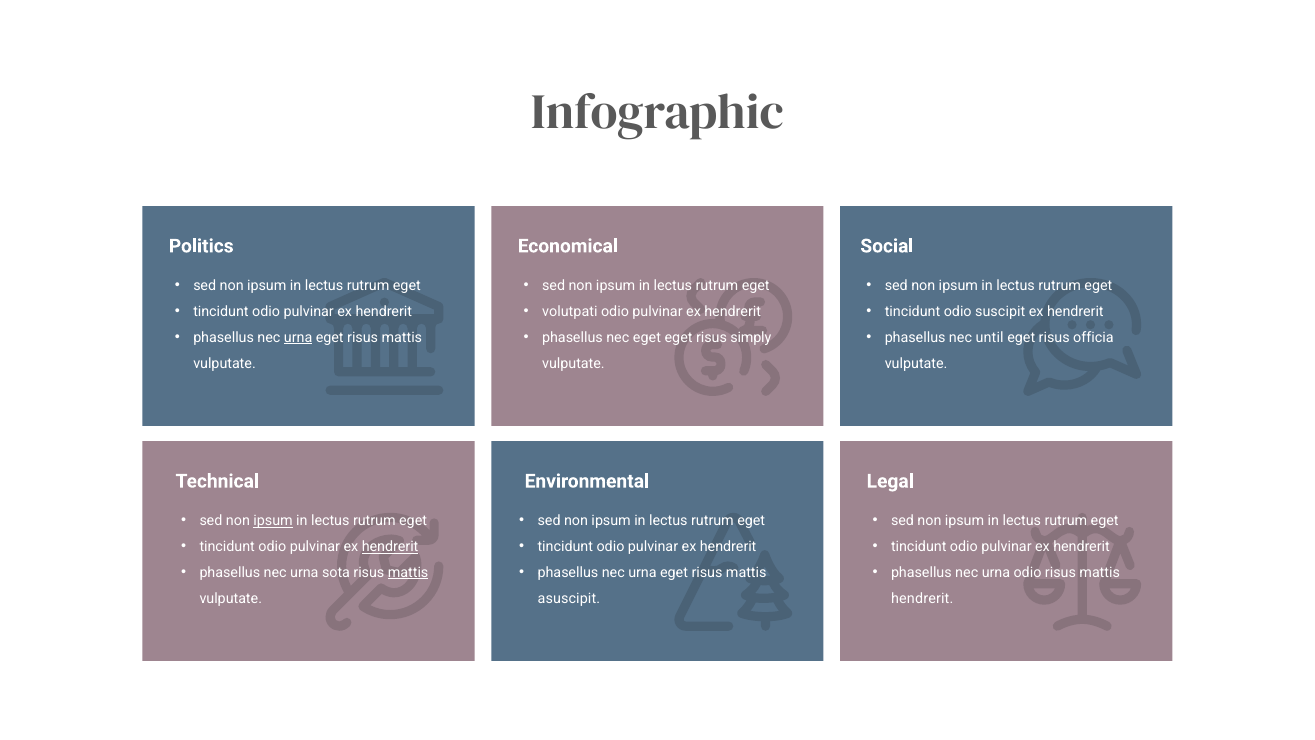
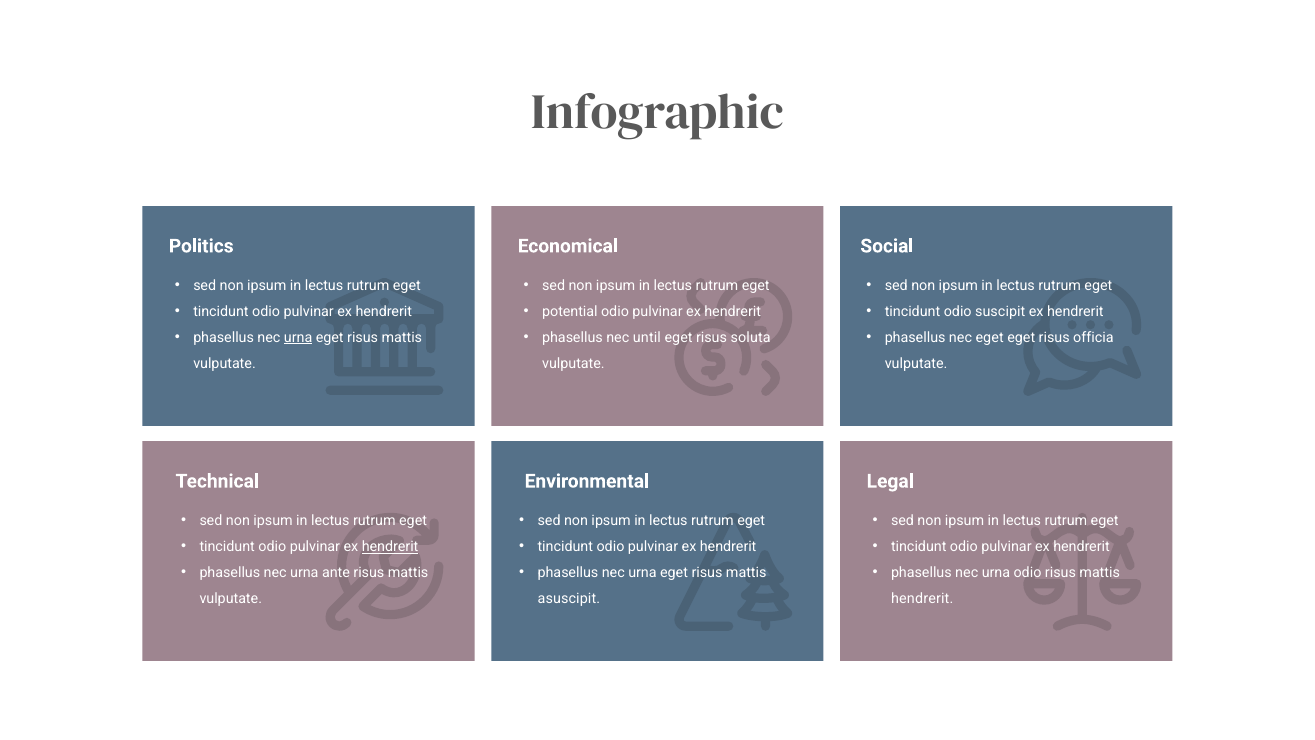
volutpati: volutpati -> potential (570, 312)
nec eget: eget -> until (647, 337)
simply: simply -> soluta (751, 337)
nec until: until -> eget (990, 337)
ipsum underline: present -> none (273, 521)
sota: sota -> ante (336, 572)
mattis underline: present -> none (408, 572)
